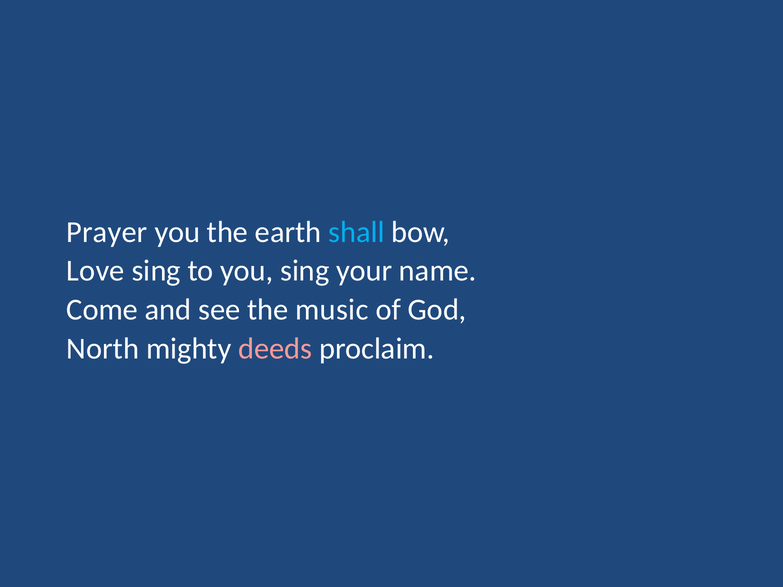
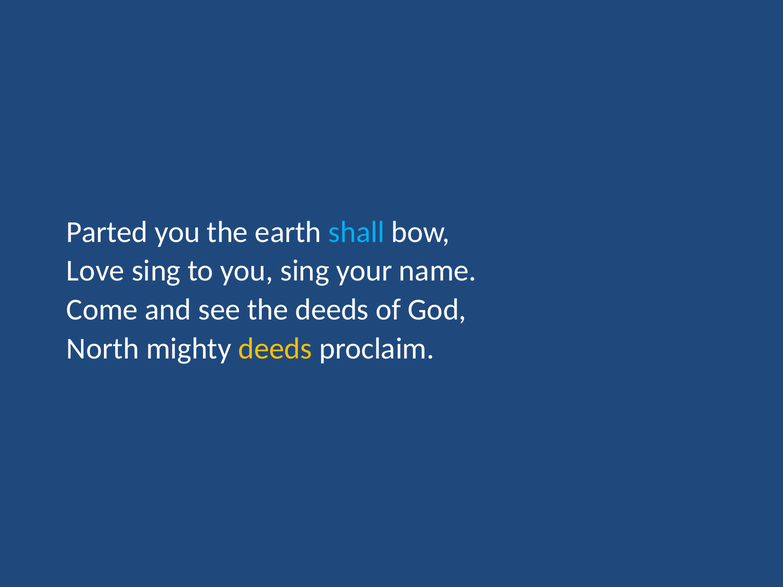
Prayer: Prayer -> Parted (107, 232)
the music: music -> deeds (332, 310)
deeds colour: pink -> yellow (275, 349)
